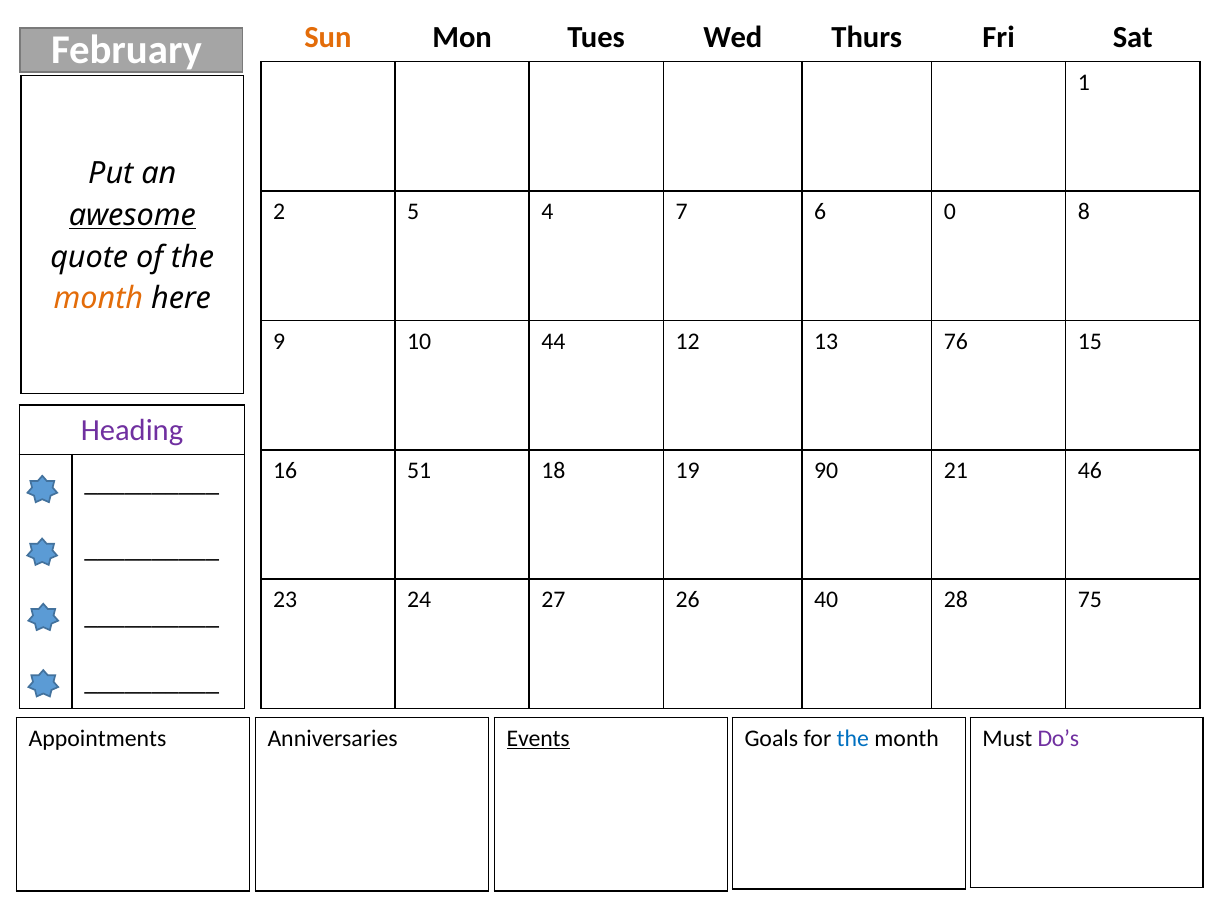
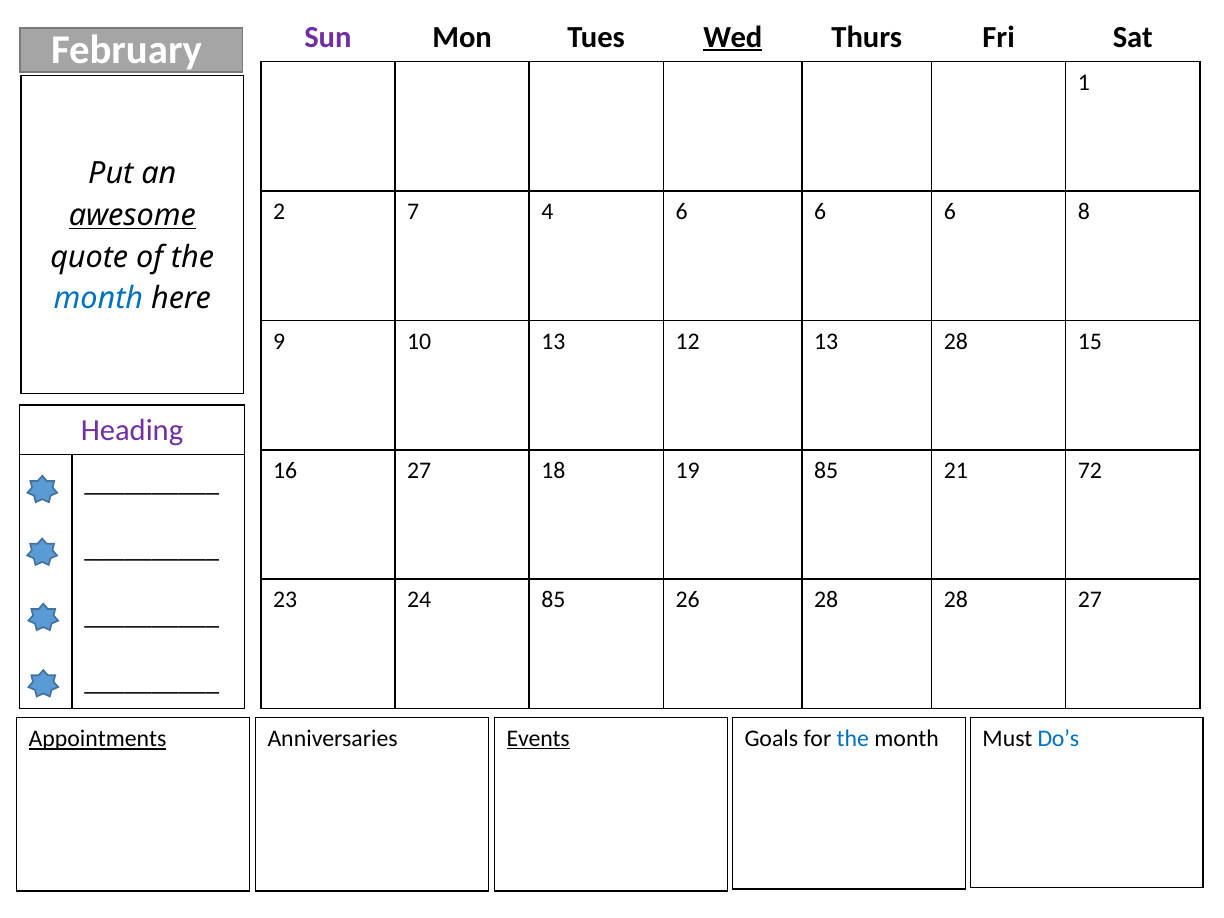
Sun colour: orange -> purple (328, 37)
Wed underline: none -> present (733, 37)
5: 5 -> 7 (413, 212)
4 7: 7 -> 6 (682, 212)
0: 0 -> 6 (950, 212)
month colour: orange -> blue (98, 299)
10 44: 44 -> 13 (553, 341)
13 76: 76 -> 28 (956, 341)
16 51: 51 -> 27 (419, 471)
19 90: 90 -> 85 (826, 471)
46: 46 -> 72 (1090, 471)
24 27: 27 -> 85 (553, 600)
26 40: 40 -> 28 (826, 600)
28 75: 75 -> 27 (1090, 600)
Appointments underline: none -> present (97, 739)
Do’s colour: purple -> blue (1058, 738)
